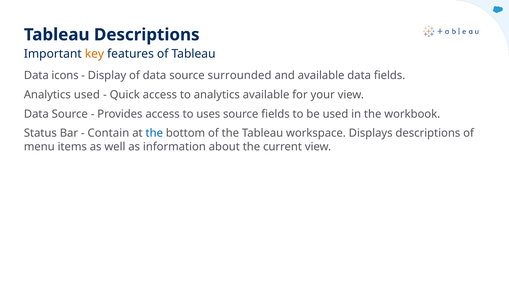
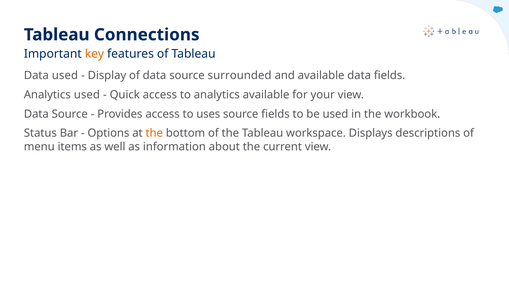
Tableau Descriptions: Descriptions -> Connections (147, 35)
Data icons: icons -> used (65, 75)
Contain: Contain -> Options (108, 133)
the colour: blue -> orange (154, 133)
